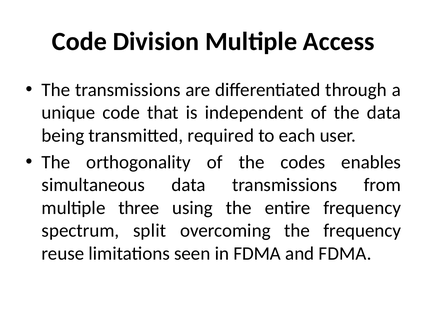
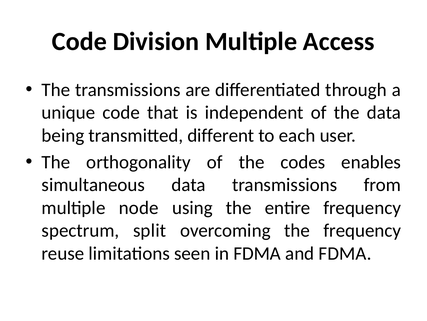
required: required -> different (221, 135)
three: three -> node (139, 207)
